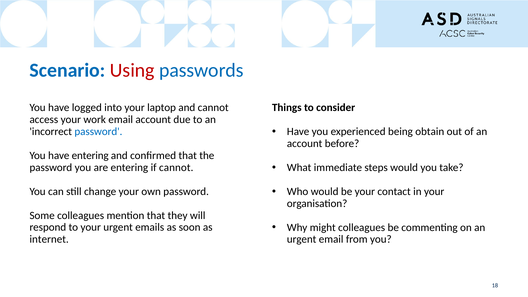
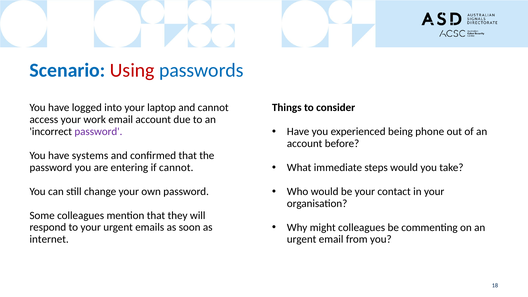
obtain: obtain -> phone (430, 132)
password colour: blue -> purple (98, 131)
have entering: entering -> systems (90, 155)
